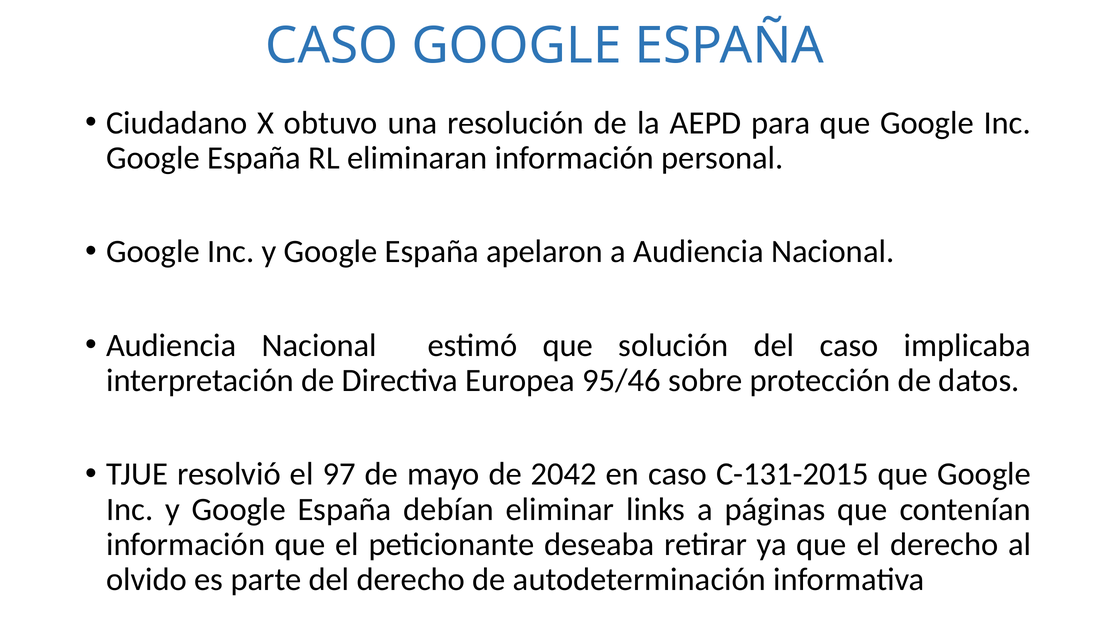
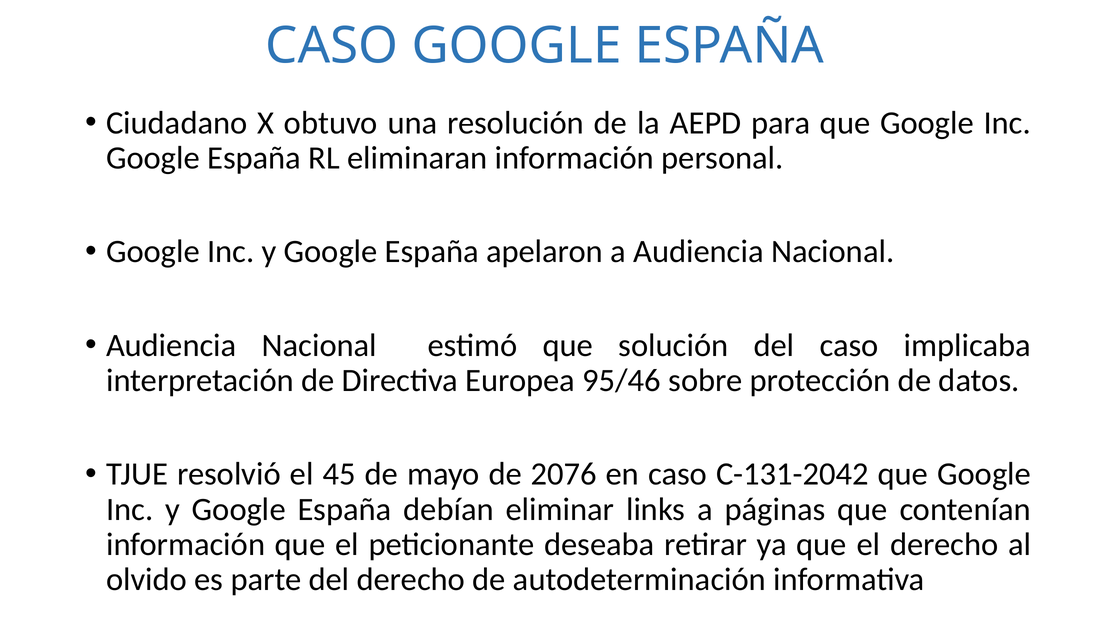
97: 97 -> 45 (339, 474)
2042: 2042 -> 2076 (564, 474)
C-131-2015: C-131-2015 -> C-131-2042 (792, 474)
